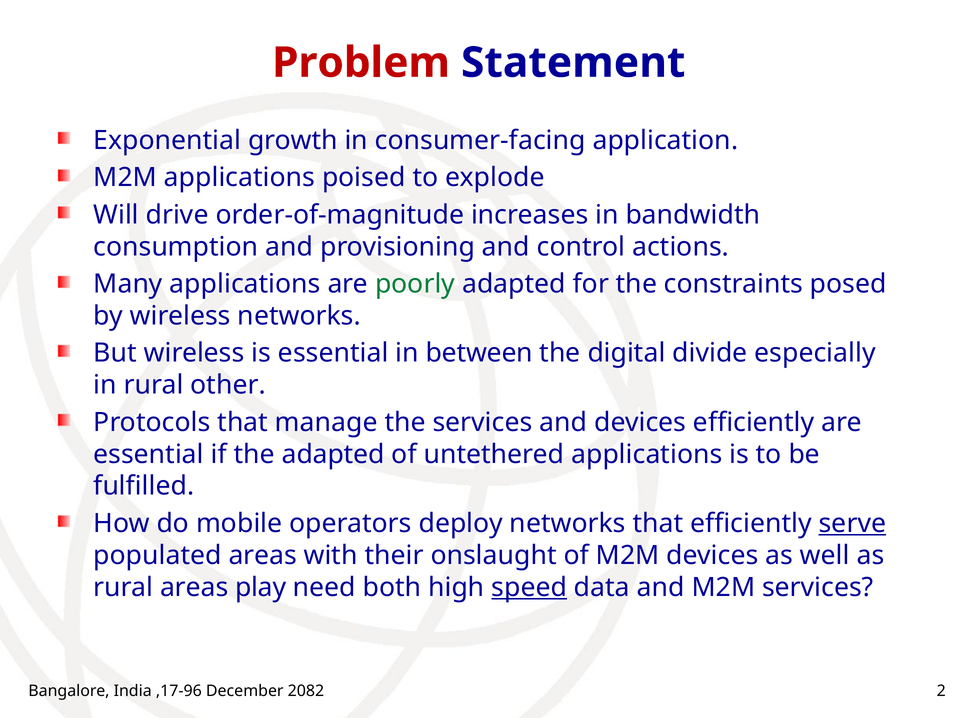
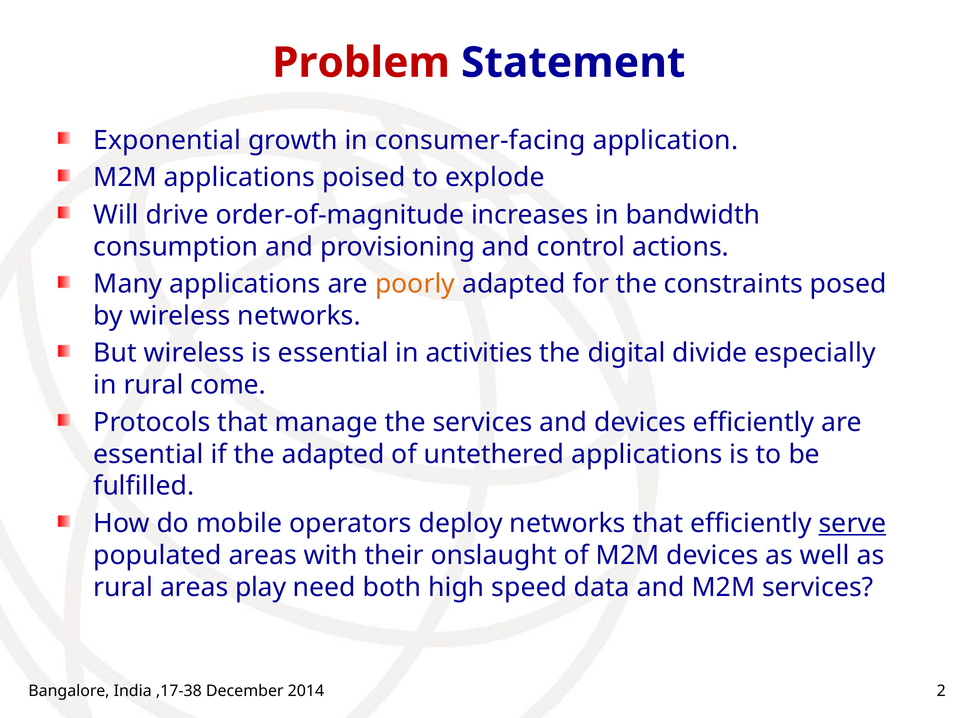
poorly colour: green -> orange (415, 284)
between: between -> activities (479, 353)
other: other -> come (228, 385)
speed underline: present -> none (529, 588)
,17-96: ,17-96 -> ,17-38 (179, 692)
2082: 2082 -> 2014 (306, 692)
